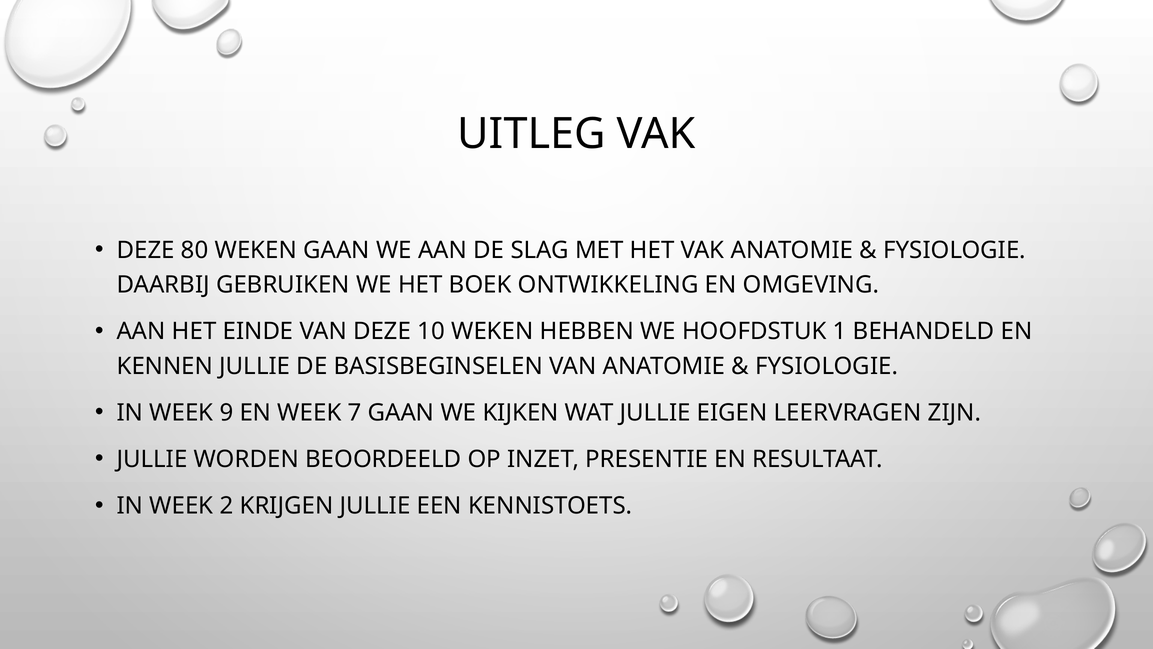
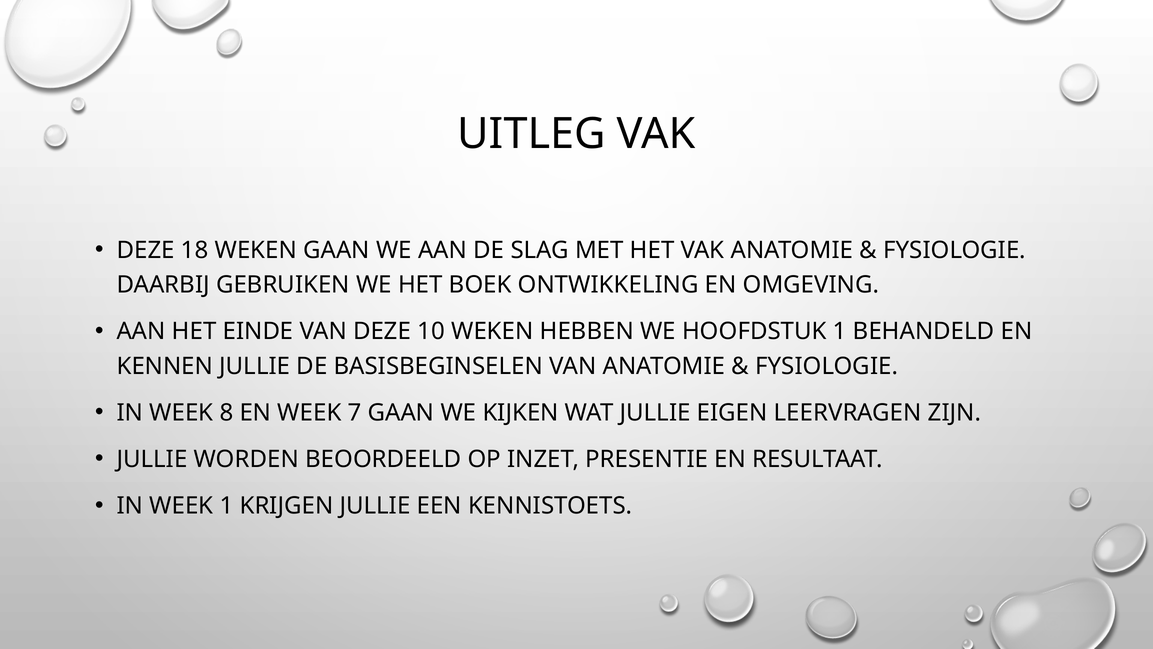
80: 80 -> 18 (195, 250)
9: 9 -> 8 (226, 412)
WEEK 2: 2 -> 1 (226, 506)
